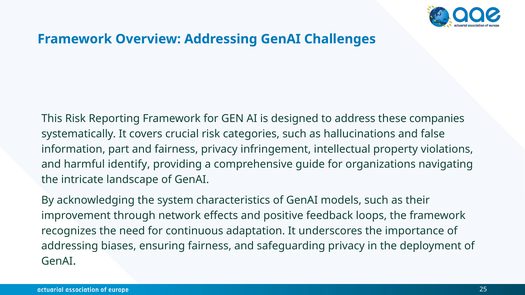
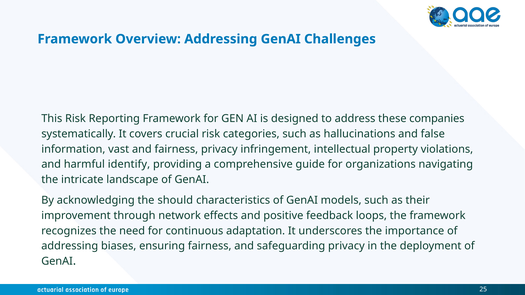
part: part -> vast (119, 149)
system: system -> should (175, 200)
